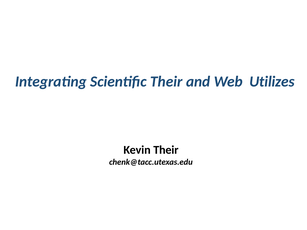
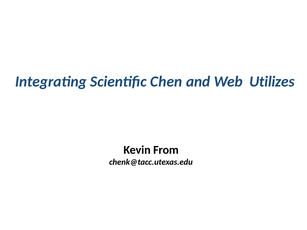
Scientific Their: Their -> Chen (166, 82)
Kevin Their: Their -> From (166, 150)
